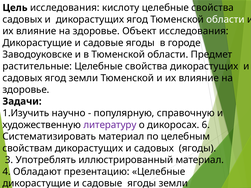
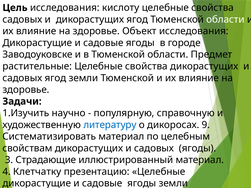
литературу colour: purple -> blue (110, 125)
6: 6 -> 9 (206, 125)
Употреблять: Употреблять -> Страдающие (46, 160)
Обладают: Обладают -> Клетчатку (37, 172)
